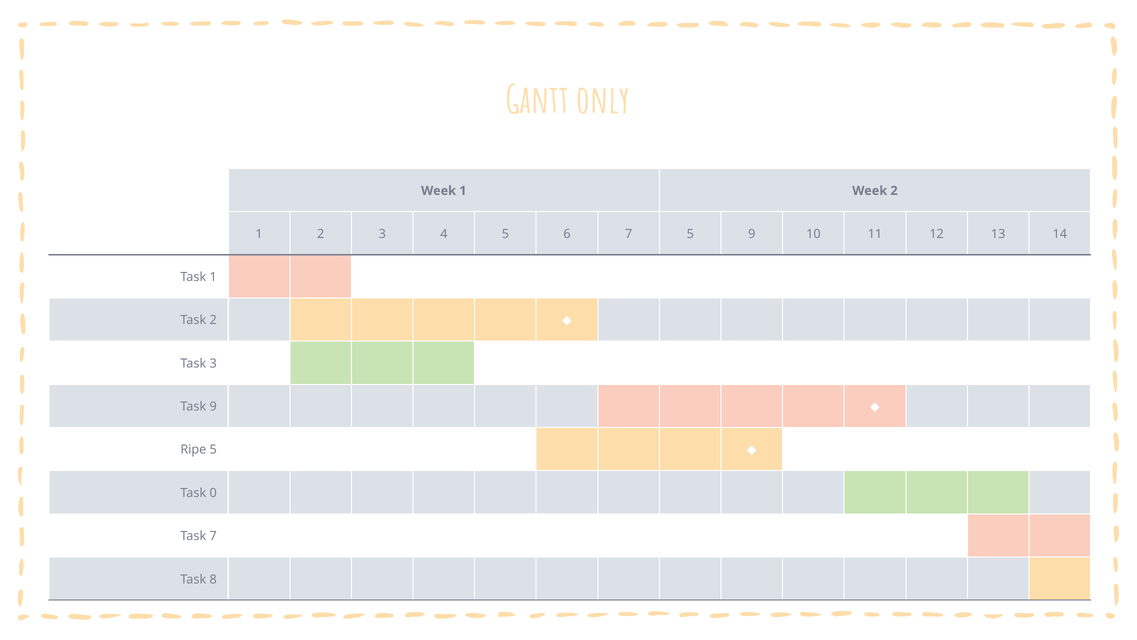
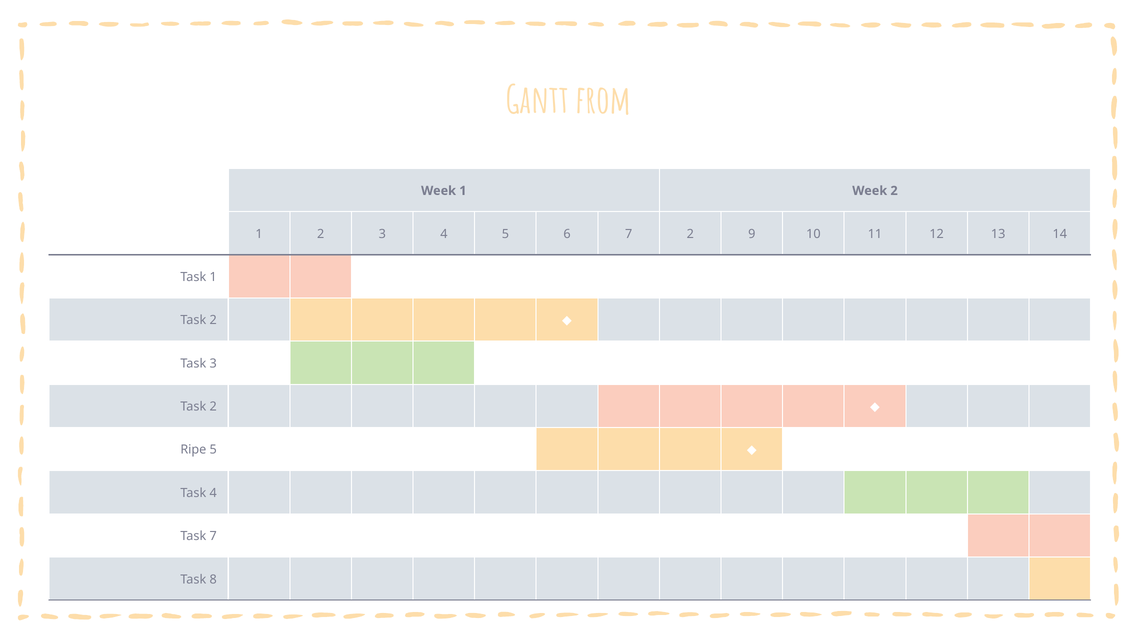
only: only -> from (603, 101)
7 5: 5 -> 2 (690, 234)
9: 9 -> 2 (213, 406)
Task 0: 0 -> 4 (213, 493)
